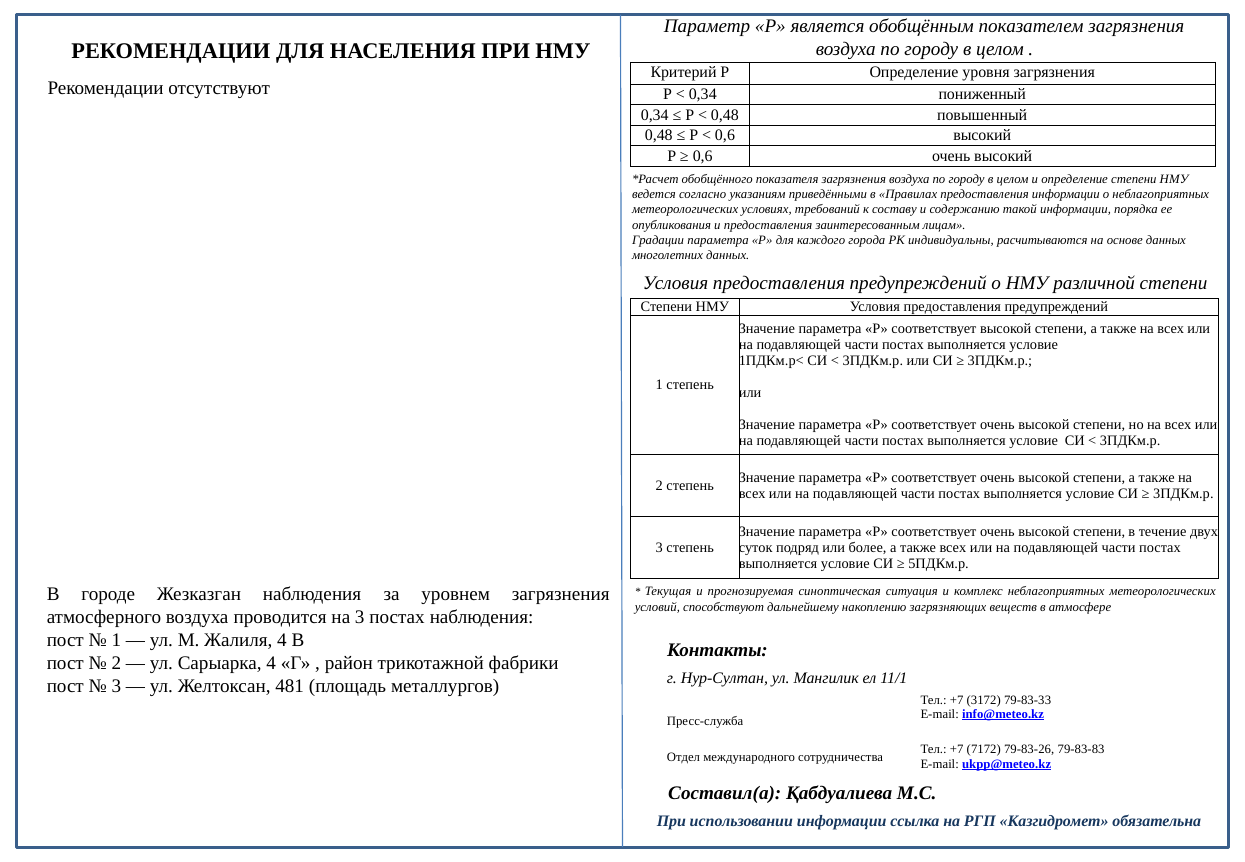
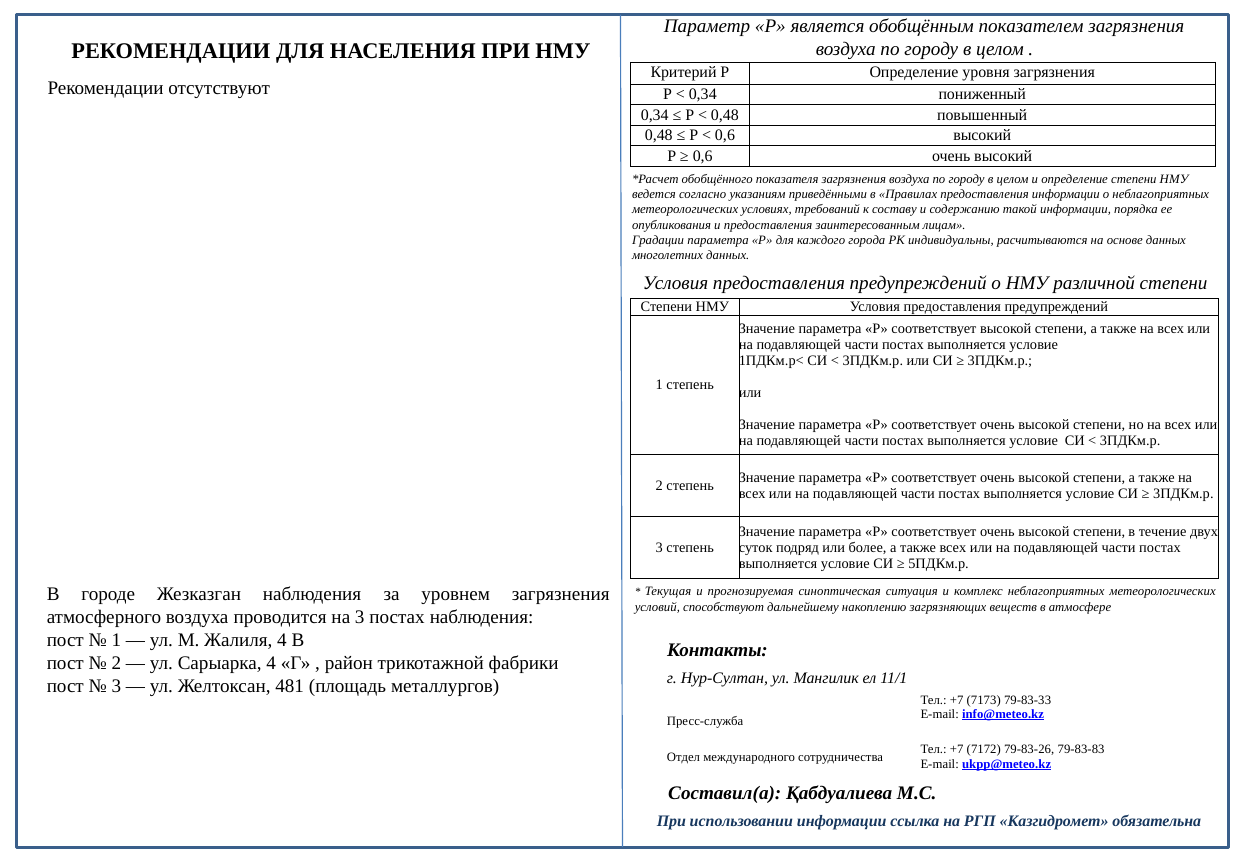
3172: 3172 -> 7173 (984, 700)
